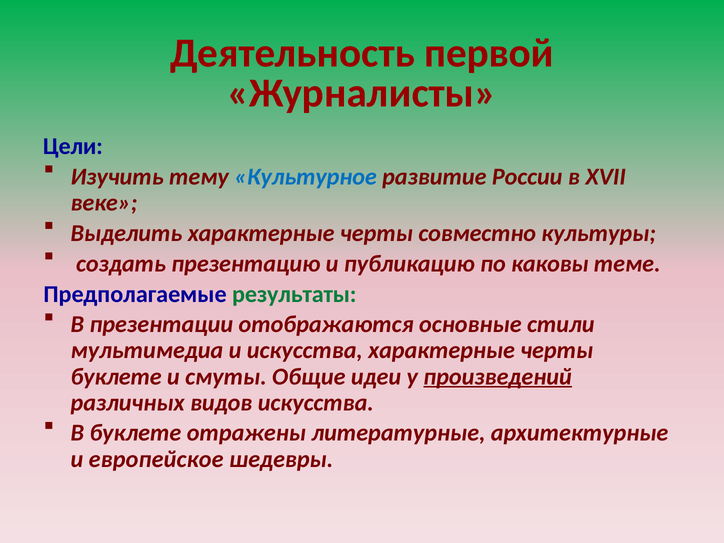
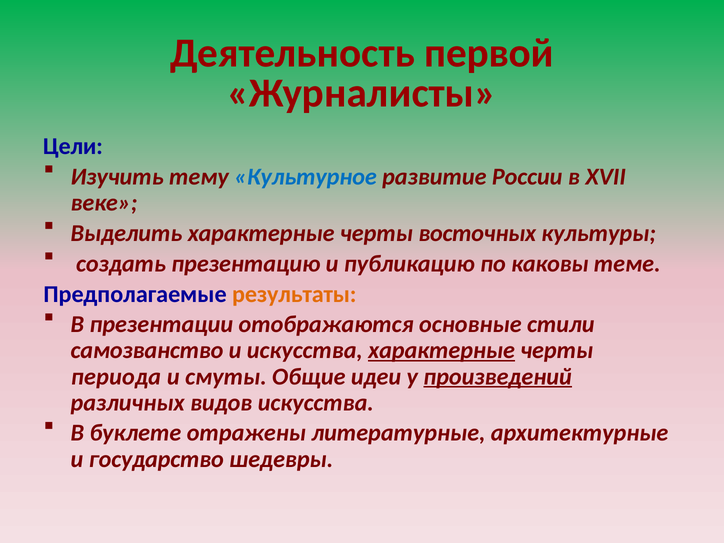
совместно: совместно -> восточных (477, 233)
результаты colour: green -> orange (294, 294)
мультимедиа: мультимедиа -> самозванство (147, 351)
характерные underline: none -> present (442, 351)
буклете: буклете -> периода (116, 377)
европейское: европейское -> государство (156, 459)
